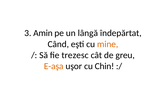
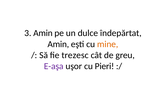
lângă: lângă -> dulce (88, 33)
Când: Când -> Amin (58, 44)
E-aşa colour: orange -> purple (54, 66)
Chin: Chin -> Pieri (104, 66)
